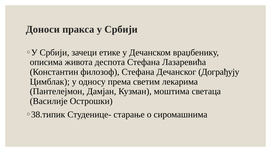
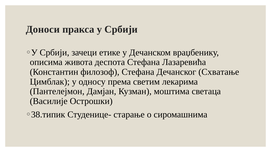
Дограђују: Дограђују -> Схватање (219, 72)
